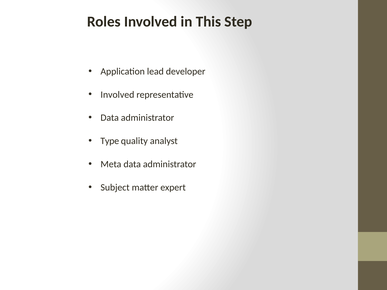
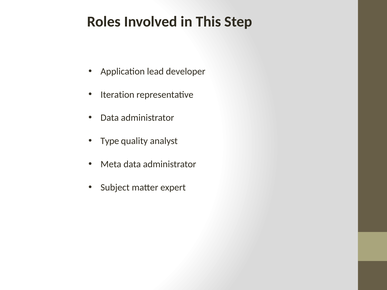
Involved: Involved -> Iteration (117, 95)
